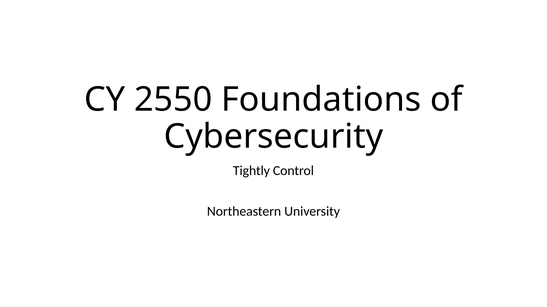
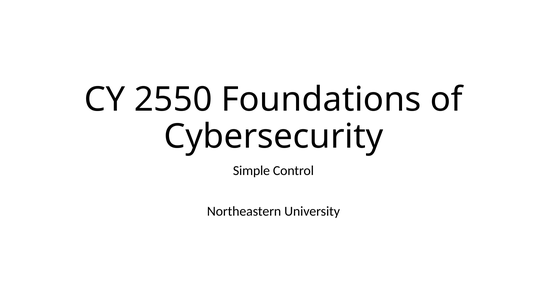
Tightly: Tightly -> Simple (251, 171)
